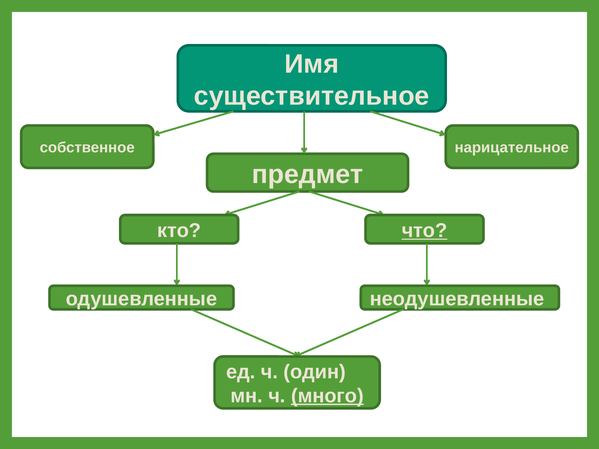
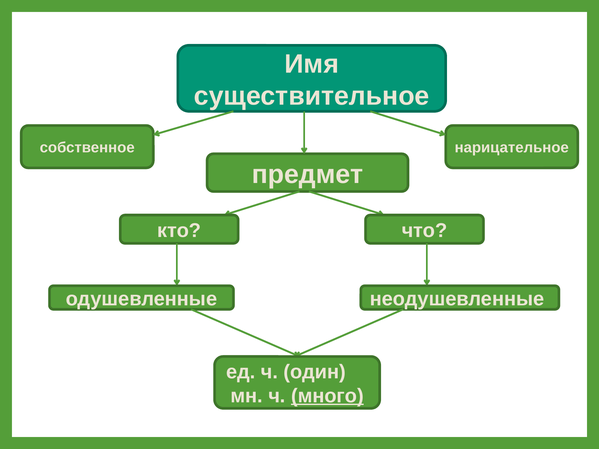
что underline: present -> none (425, 231)
